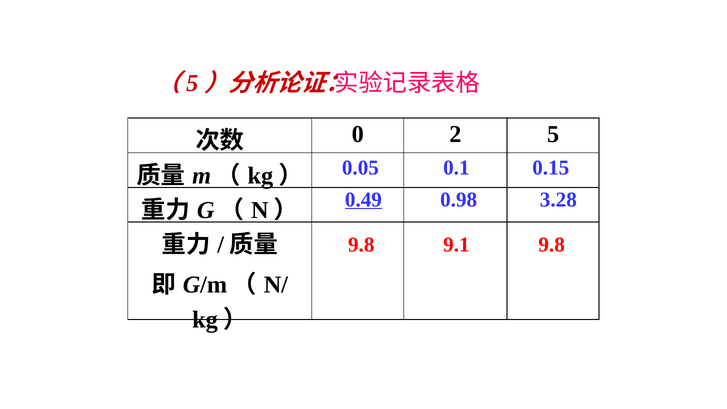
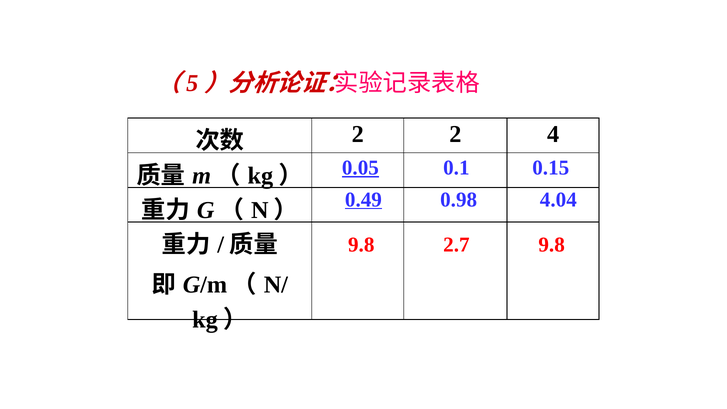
0: 0 -> 2 (358, 134)
5: 5 -> 4 (553, 134)
0.05 underline: none -> present (360, 168)
3.28: 3.28 -> 4.04 (558, 200)
9.1: 9.1 -> 2.7 (456, 245)
